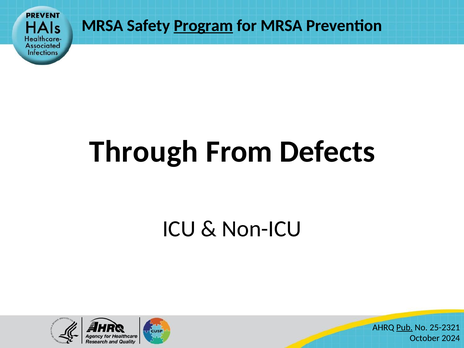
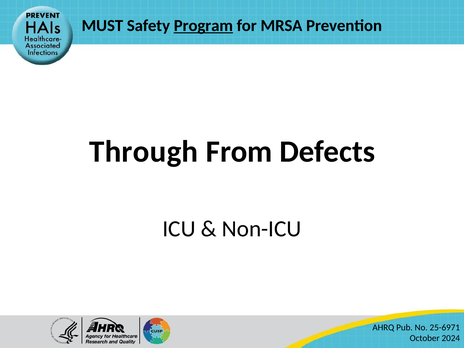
MRSA: MRSA -> MUST (102, 26)
Pub underline: present -> none (404, 327)
25-2321: 25-2321 -> 25-6971 (445, 327)
